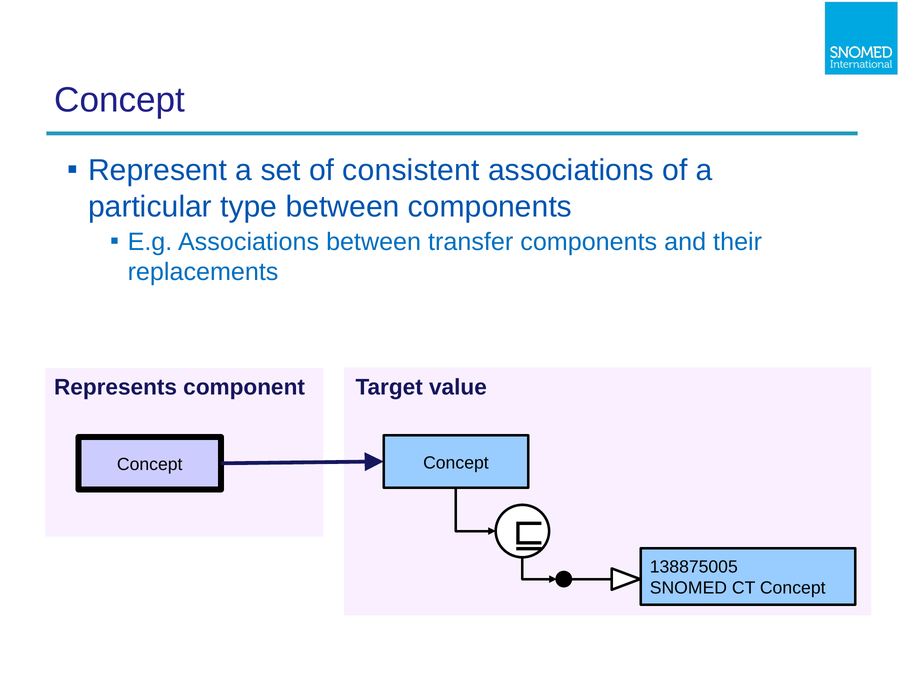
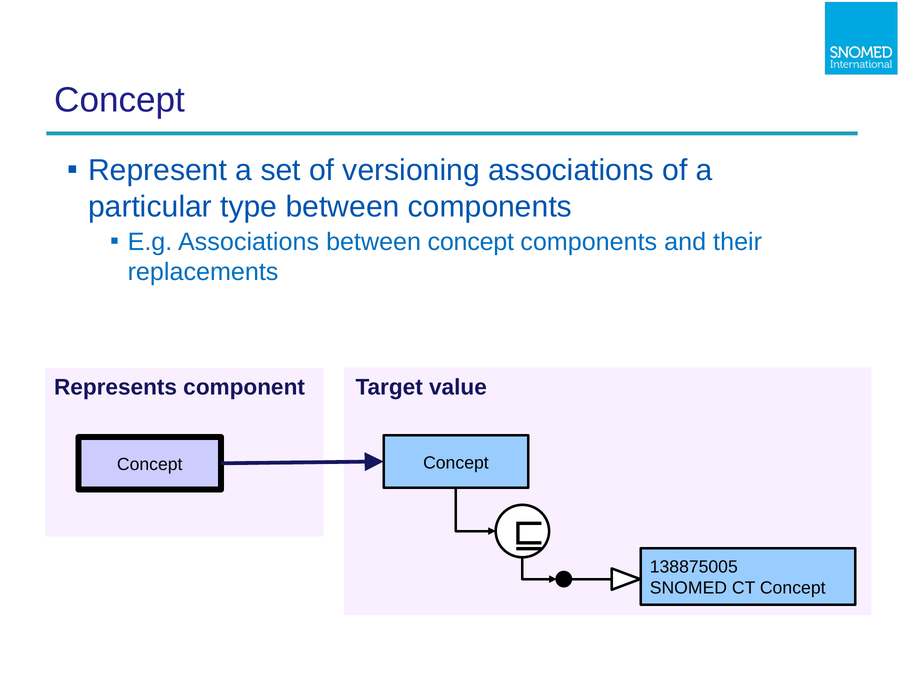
consistent: consistent -> versioning (411, 170)
between transfer: transfer -> concept (471, 242)
